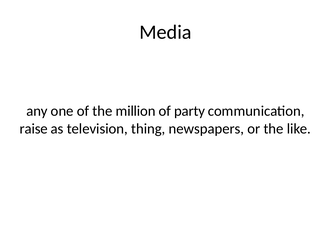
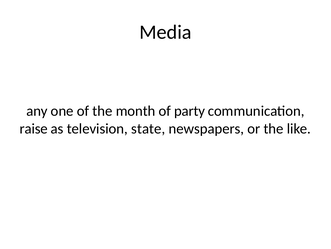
million: million -> month (136, 111)
thing: thing -> state (148, 128)
